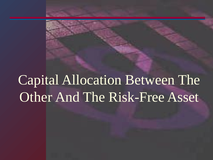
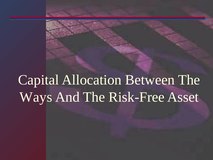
Other: Other -> Ways (36, 97)
